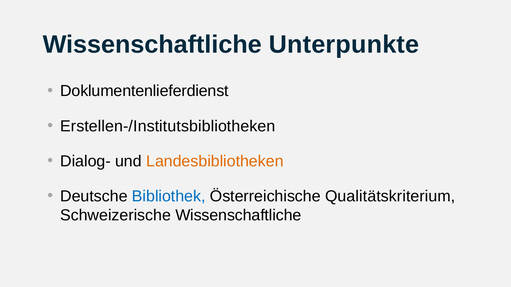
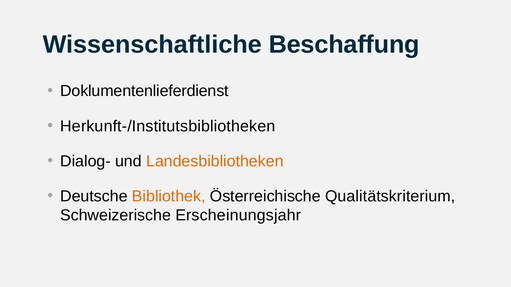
Unterpunkte: Unterpunkte -> Beschaffung (344, 45)
Erstellen-/Institutsbibliotheken: Erstellen-/Institutsbibliotheken -> Herkunft-/Institutsbibliotheken (168, 126)
Bibliothek colour: blue -> orange (169, 197)
Schweizerische Wissenschaftliche: Wissenschaftliche -> Erscheinungsjahr (238, 216)
